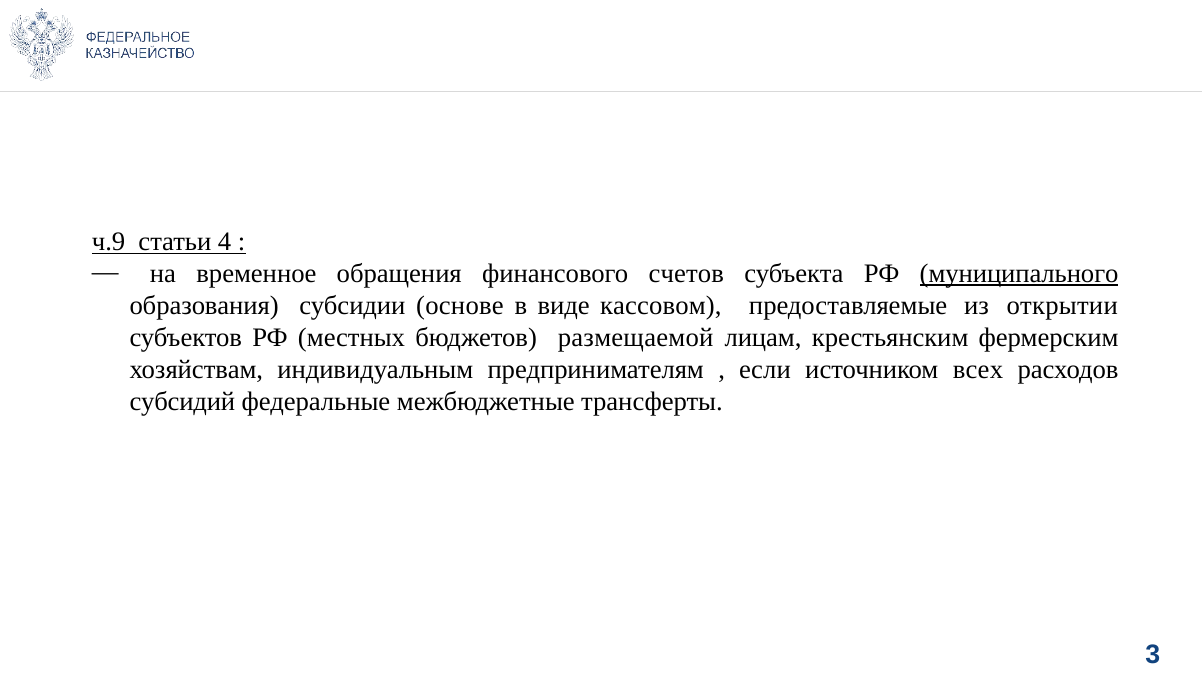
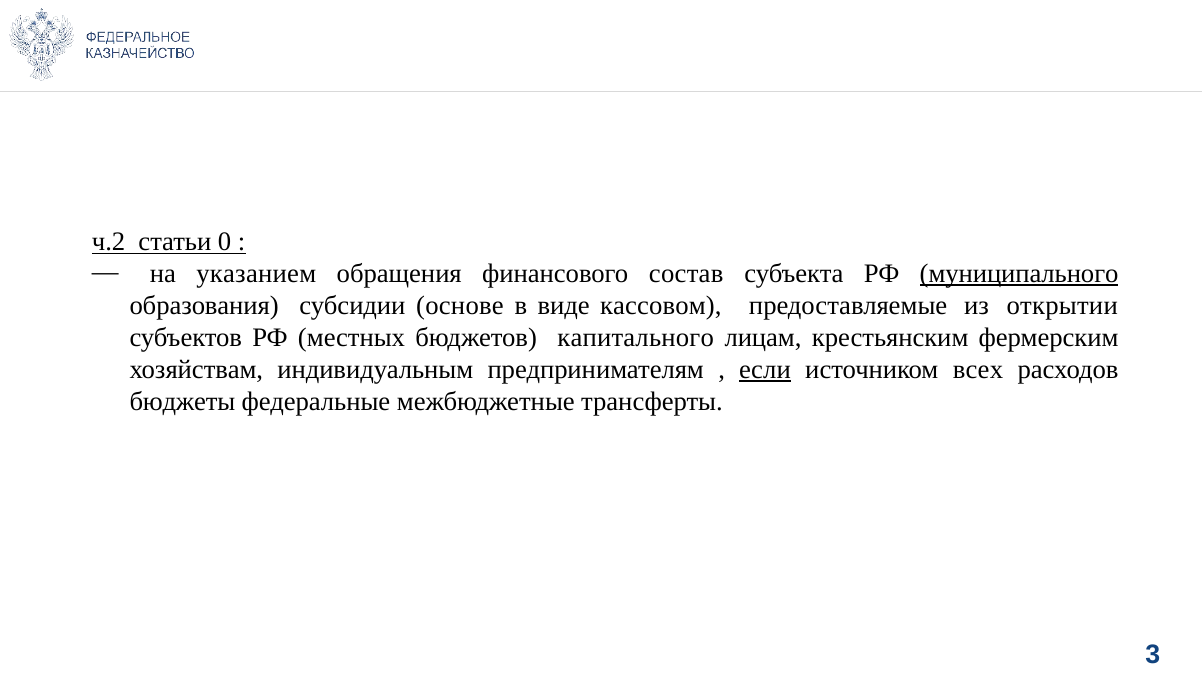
ч.9: ч.9 -> ч.2 (109, 242)
4: 4 -> 0 (225, 242)
временное: временное -> указанием (256, 274)
счетов: счетов -> состав (686, 274)
размещаемой: размещаемой -> капитального (636, 338)
если underline: none -> present (765, 370)
субсидий: субсидий -> бюджеты (182, 402)
